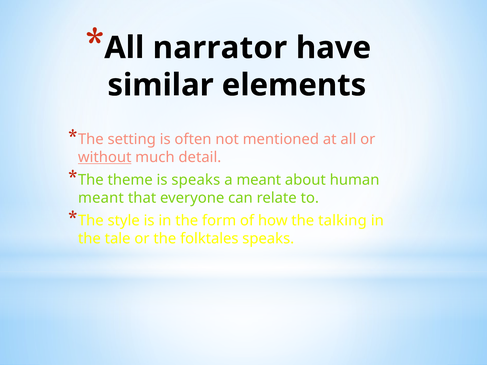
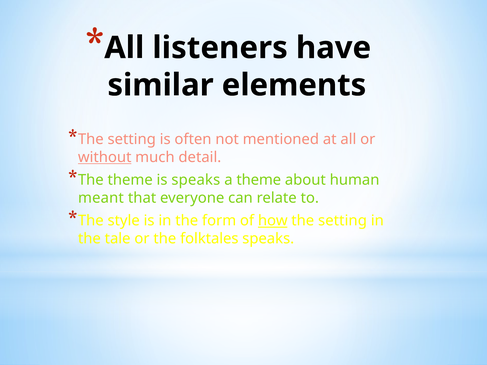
narrator: narrator -> listeners (220, 48)
a meant: meant -> theme (259, 180)
how underline: none -> present (273, 221)
talking: talking -> setting (342, 221)
